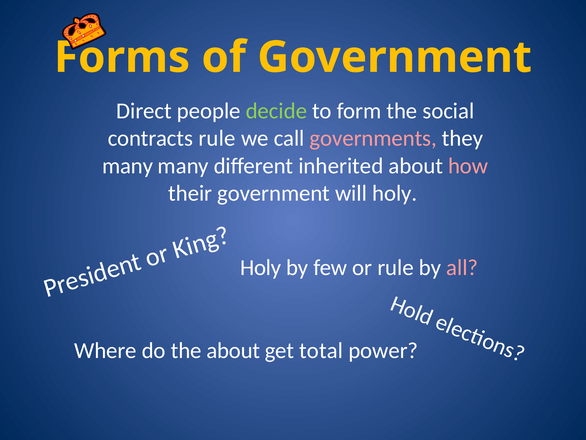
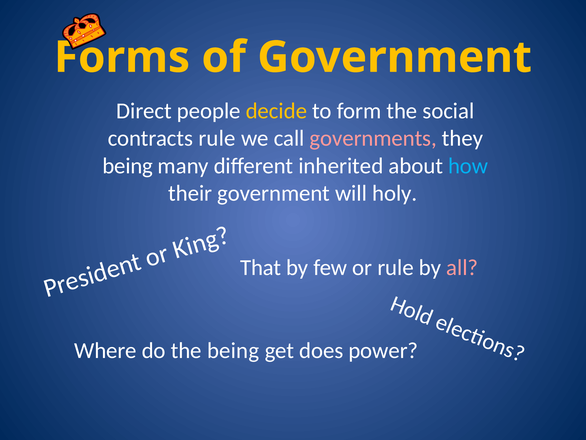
decide colour: light green -> yellow (276, 111)
many: many -> being (128, 166)
how colour: pink -> light blue (468, 166)
Holy: Holy -> That (261, 267)
the about: about -> being (233, 350)
total: total -> does (321, 350)
